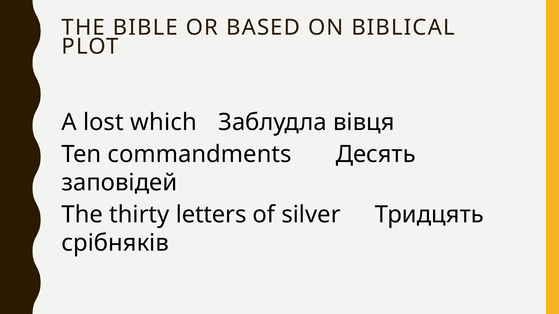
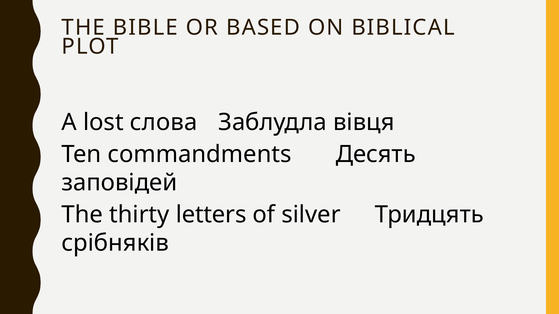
which: which -> слова (164, 123)
